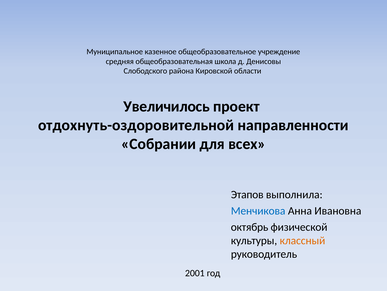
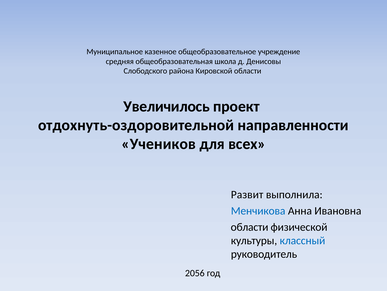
Собрании: Собрании -> Учеников (159, 144)
Этапов: Этапов -> Развит (247, 194)
октябрь: октябрь -> области (250, 226)
классный colour: orange -> blue (302, 240)
2001: 2001 -> 2056 (195, 272)
